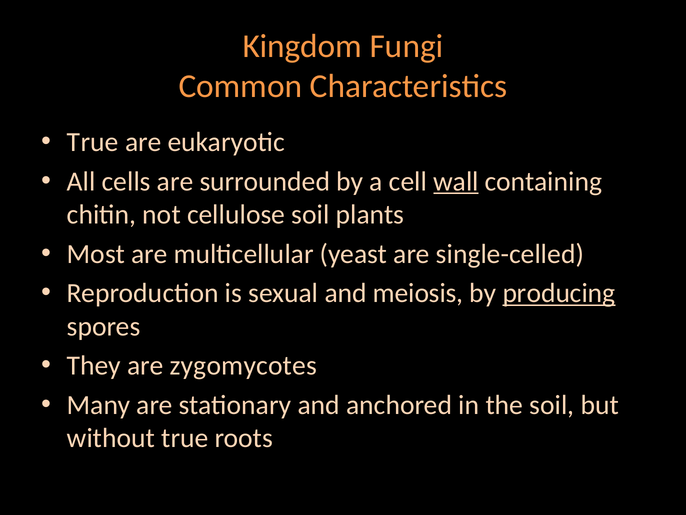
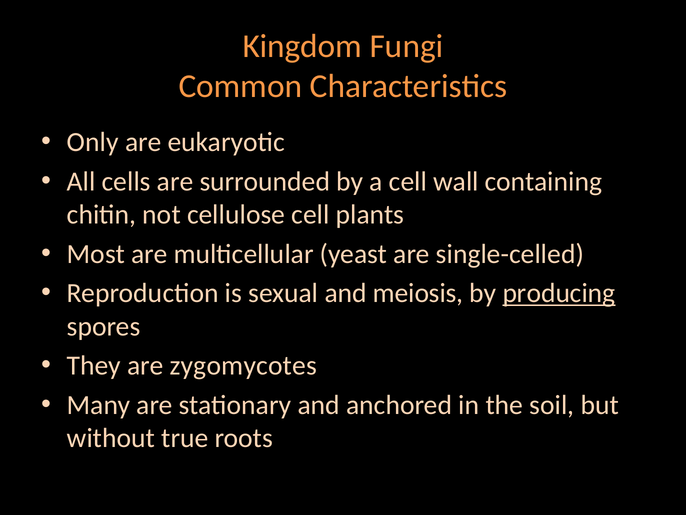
True: True -> Only (93, 142)
wall underline: present -> none (456, 181)
cellulose soil: soil -> cell (310, 214)
